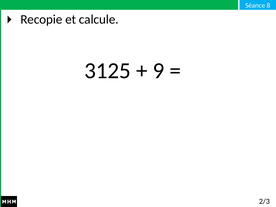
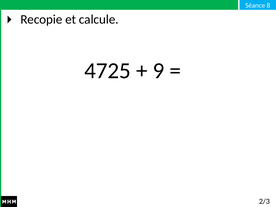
3125: 3125 -> 4725 (108, 71)
